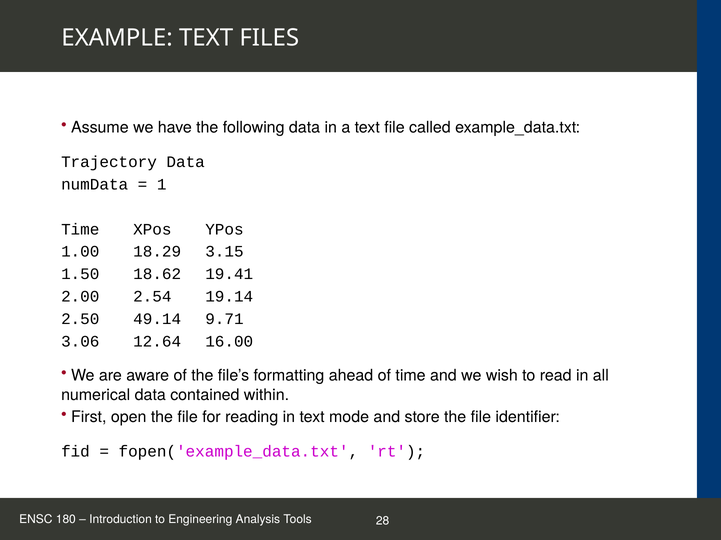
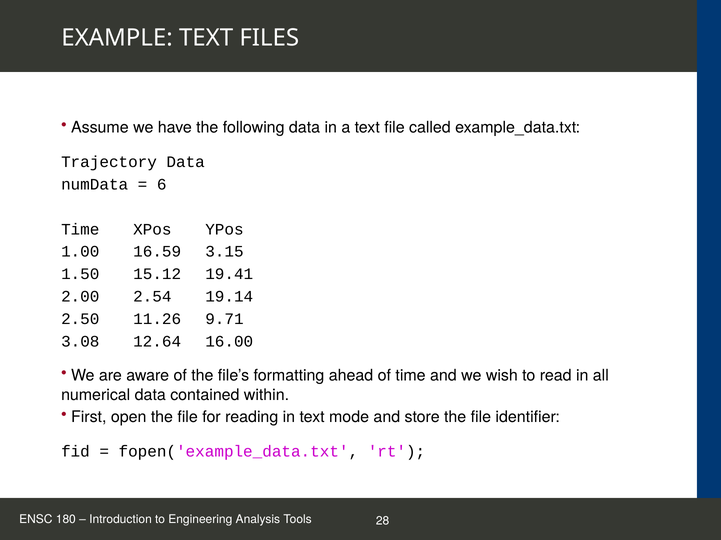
1: 1 -> 6 (162, 185)
18.29: 18.29 -> 16.59 (157, 252)
18.62: 18.62 -> 15.12 (157, 274)
49.14: 49.14 -> 11.26 (157, 319)
3.06: 3.06 -> 3.08 (80, 342)
